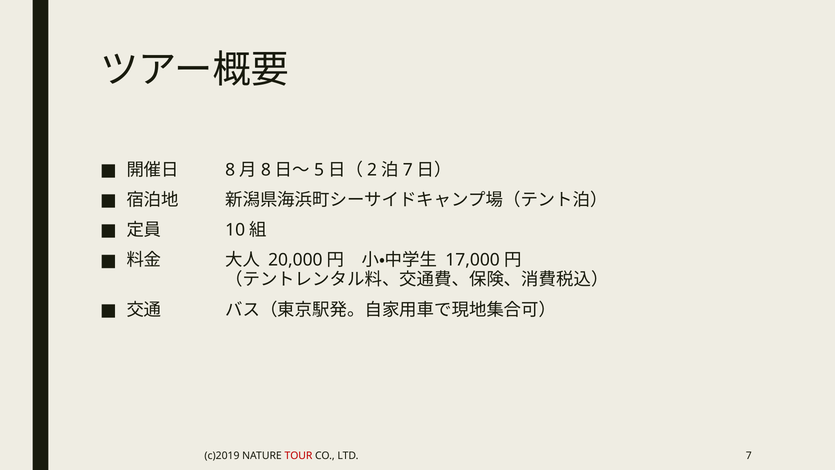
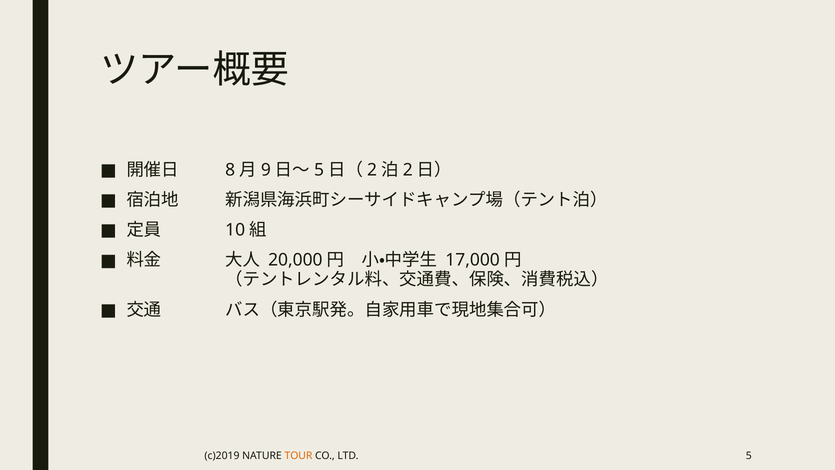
8: 8 -> 9 (266, 170)
7: 7 -> 2 (408, 170)
TOUR colour: red -> orange (298, 456)
LTD 7: 7 -> 5 (749, 456)
